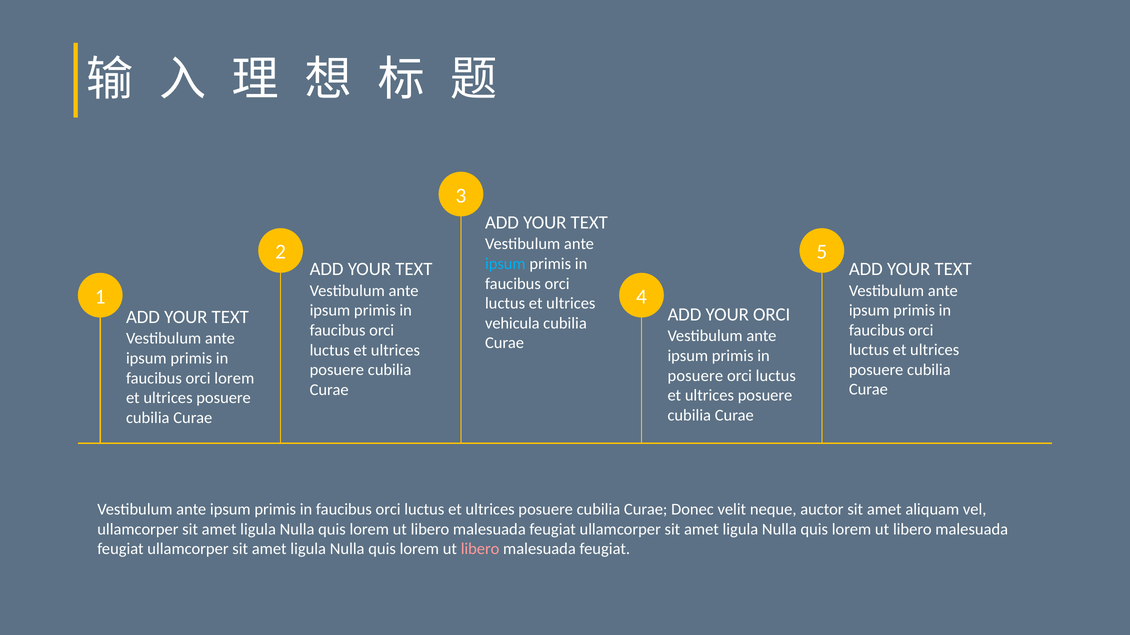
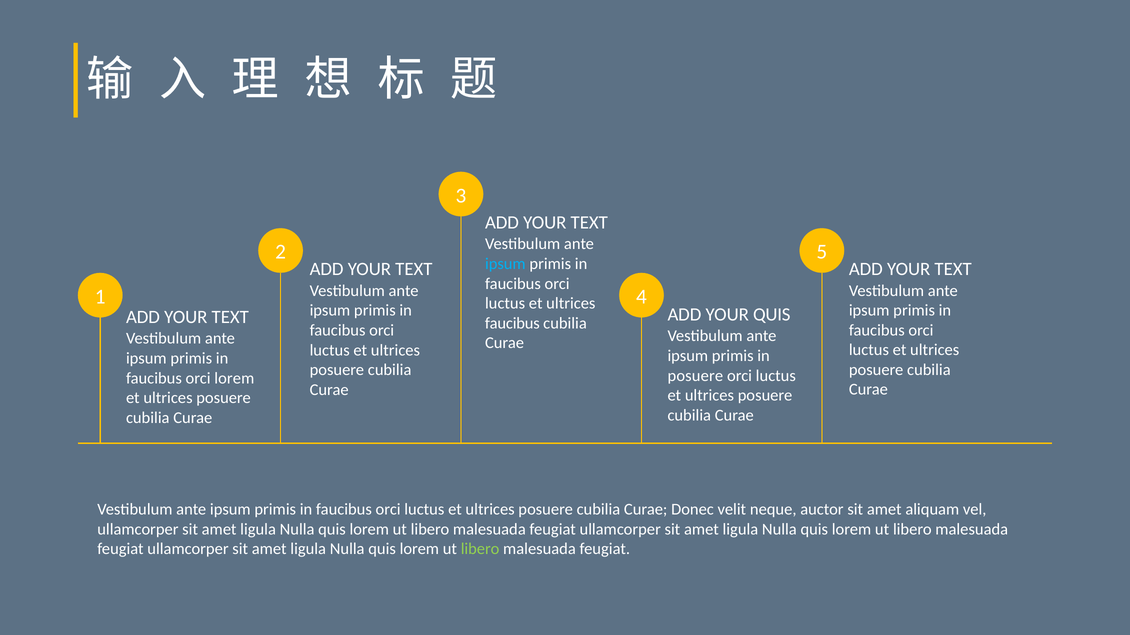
YOUR ORCI: ORCI -> QUIS (772, 315)
vehicula: vehicula -> faucibus (512, 323)
libero colour: pink -> light green (480, 550)
